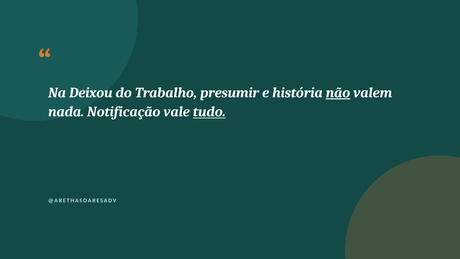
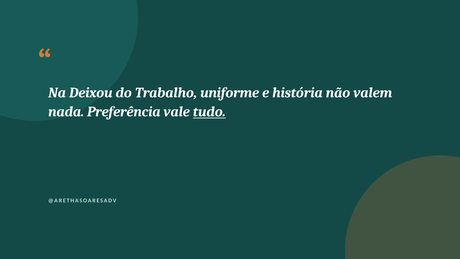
presumir: presumir -> uniforme (230, 93)
não underline: present -> none (338, 93)
Notificação: Notificação -> Preferência (124, 112)
